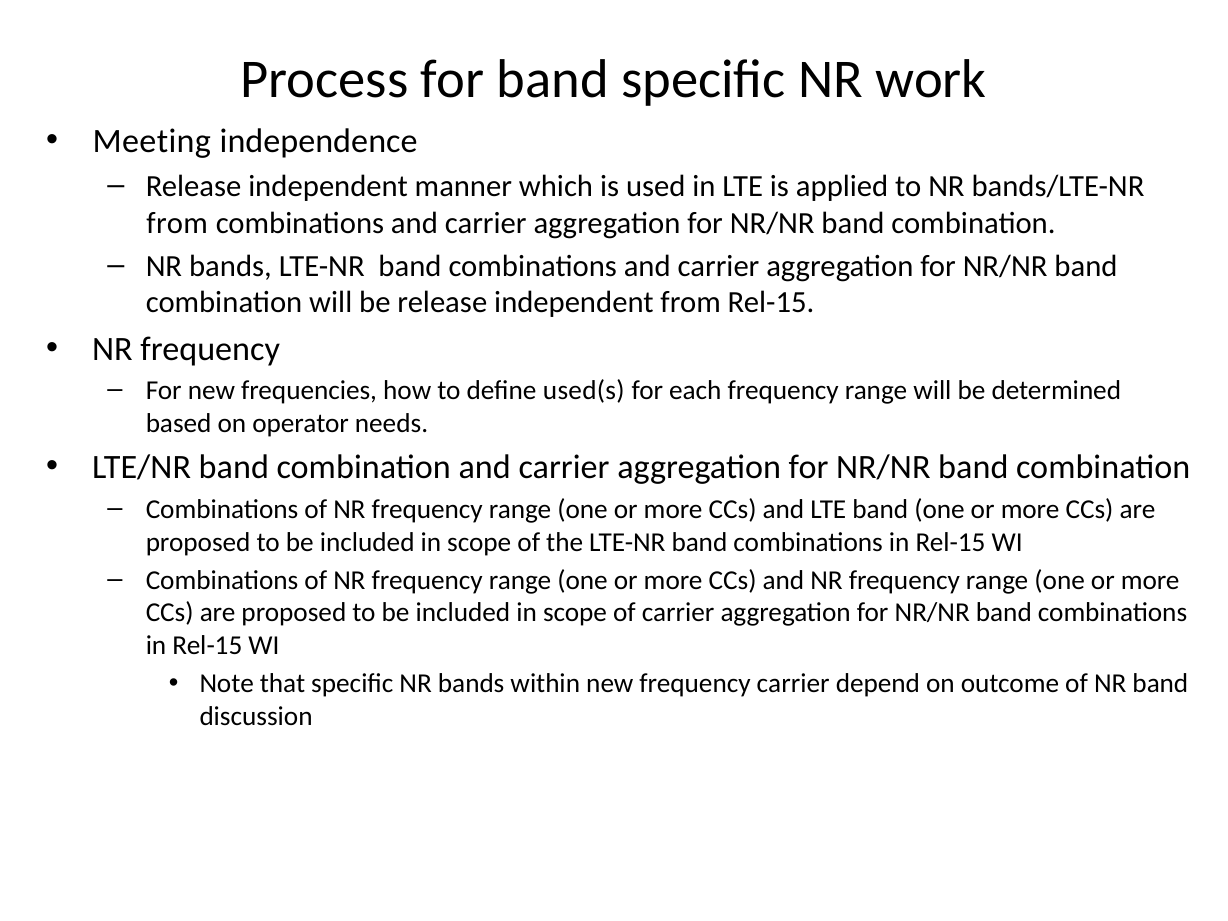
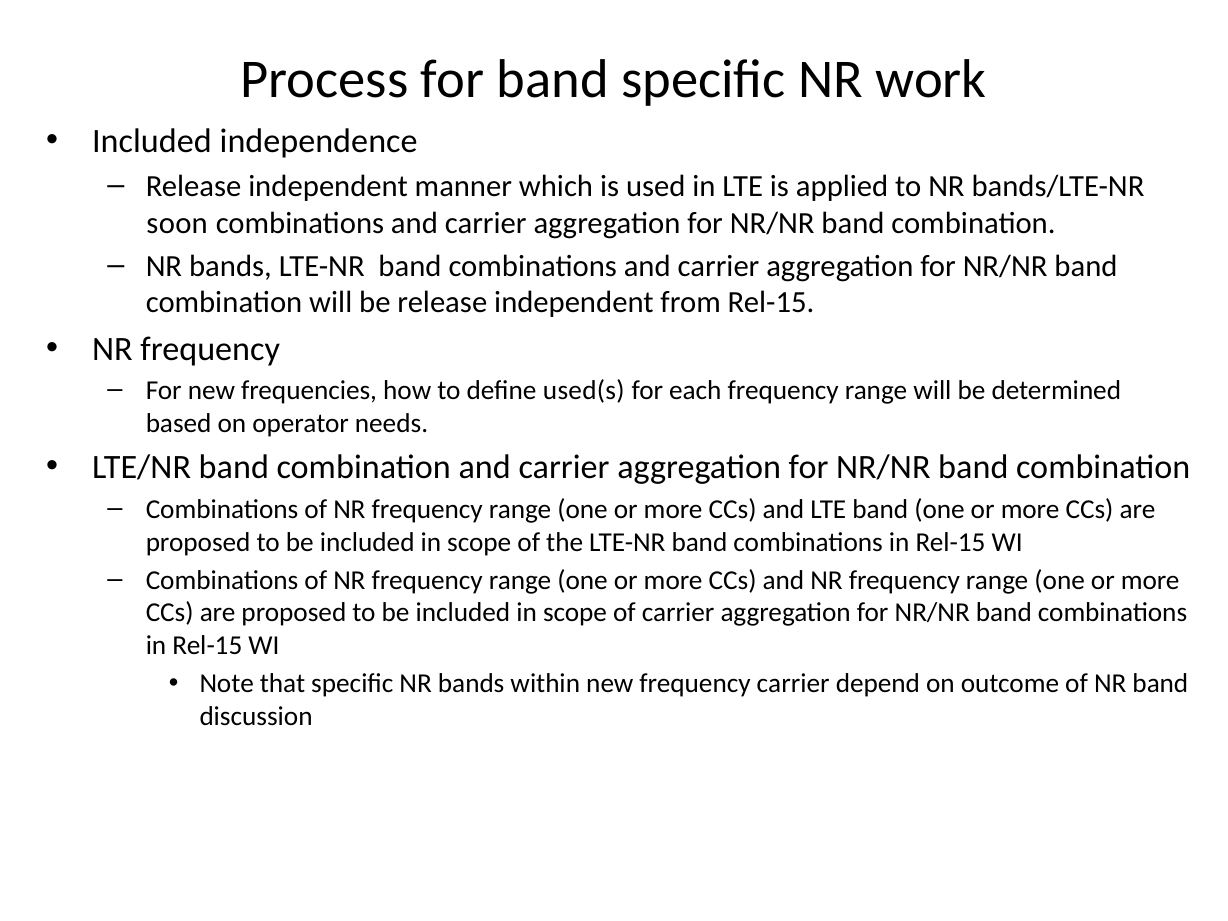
Meeting: Meeting -> Included (152, 141)
from: from -> soon (177, 223)
